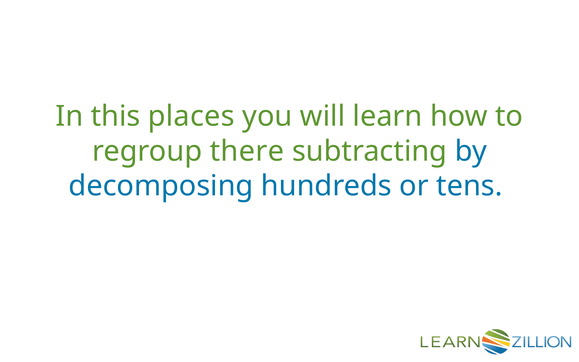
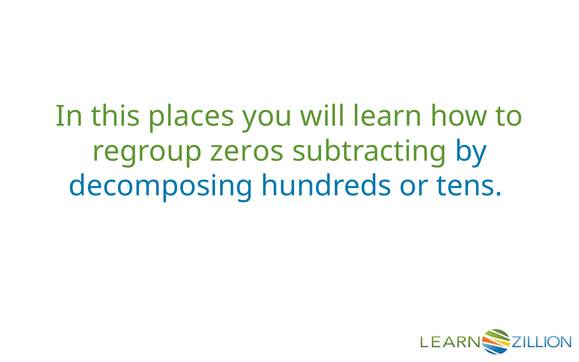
there: there -> zeros (247, 151)
